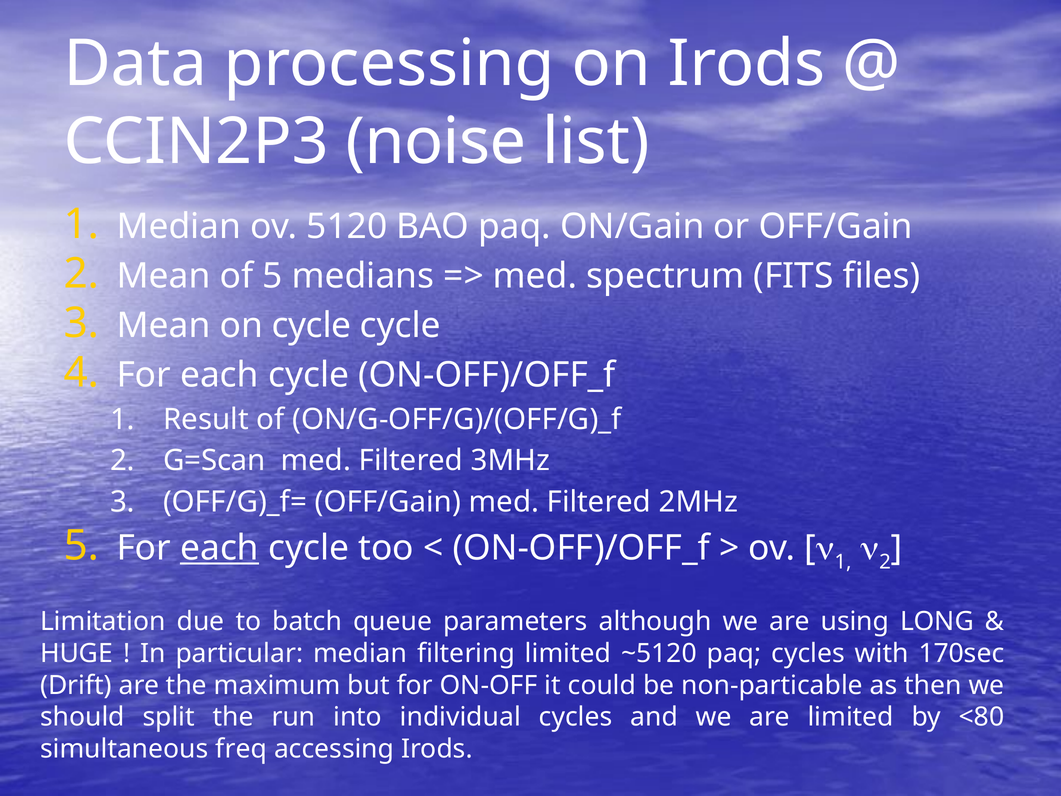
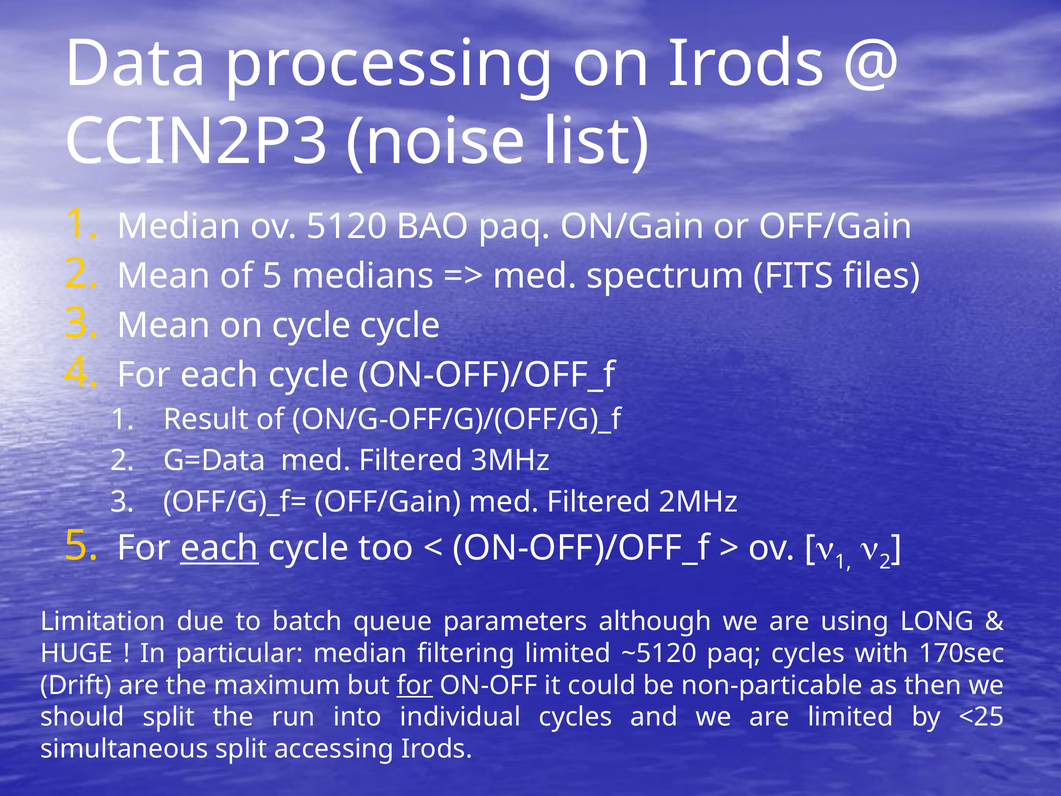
G=Scan: G=Scan -> G=Data (214, 460)
for underline: none -> present (415, 685)
<80: <80 -> <25 (981, 717)
simultaneous freq: freq -> split (241, 749)
